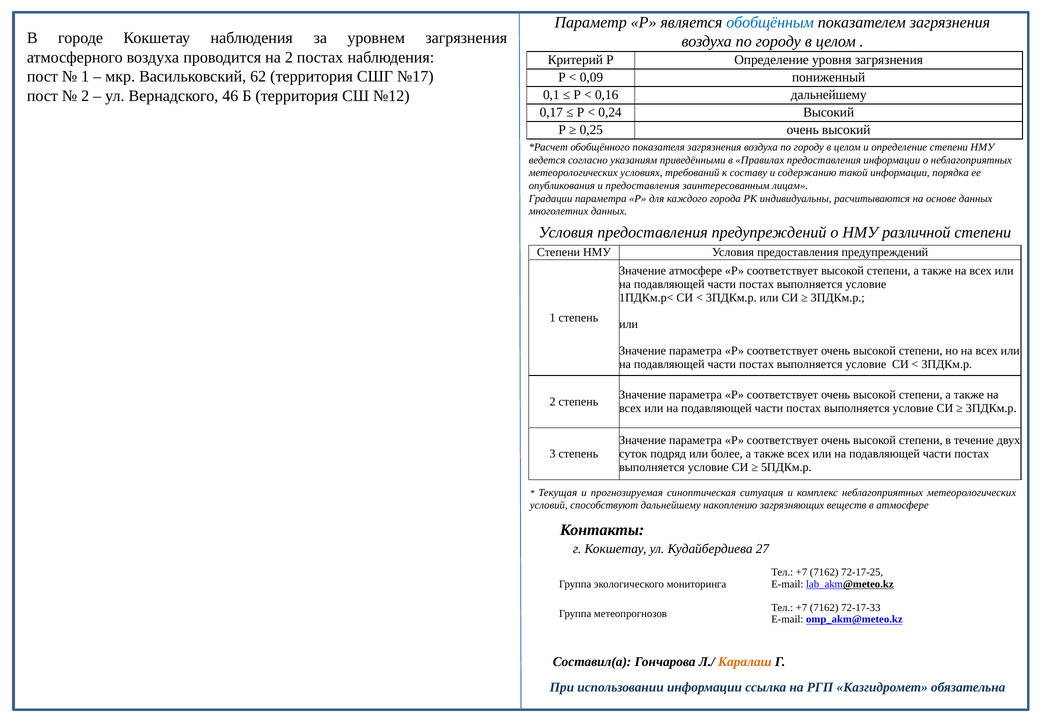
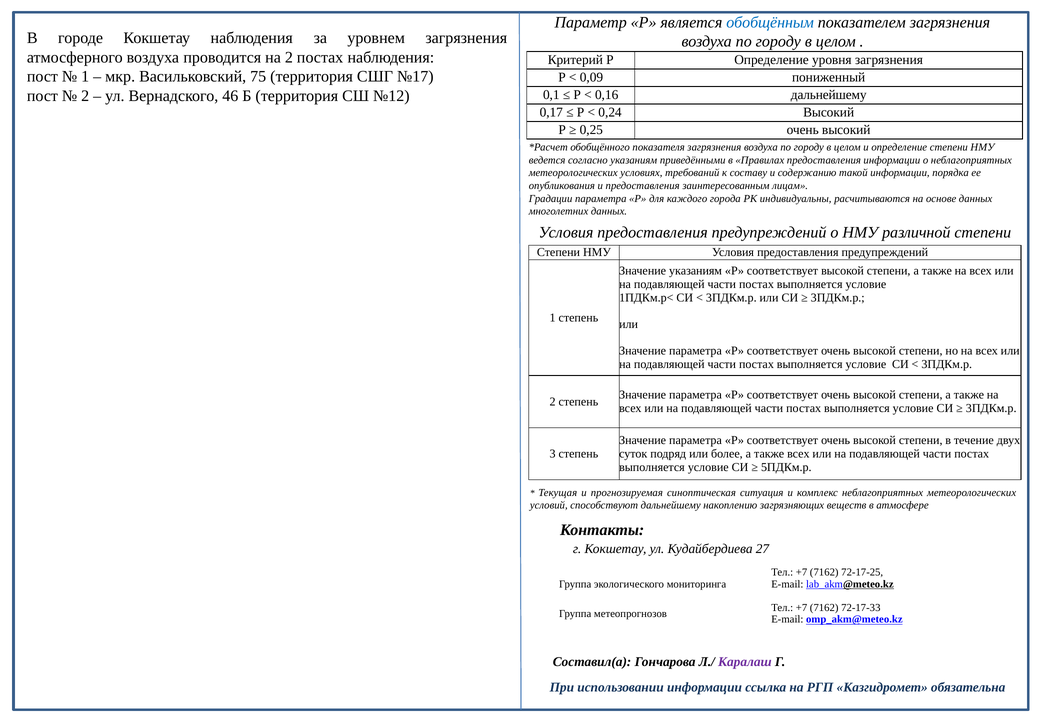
62: 62 -> 75 (258, 76)
Значение атмосфере: атмосфере -> указаниям (696, 271)
Каралаш colour: orange -> purple (745, 661)
